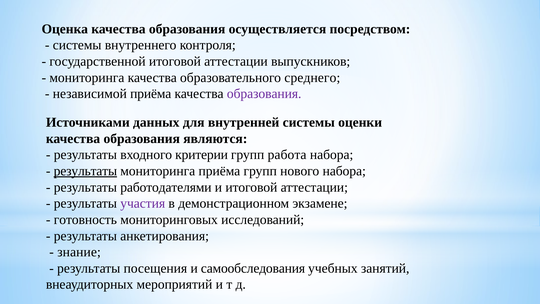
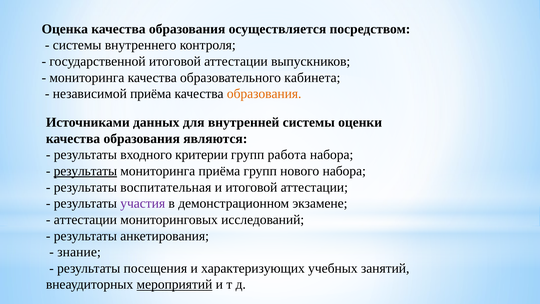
среднего: среднего -> кабинета (312, 78)
образования colour: purple -> orange (264, 94)
работодателями: работодателями -> воспитательная (166, 187)
готовность: готовность -> аттестации (85, 220)
самообследования: самообследования -> характеризующих (253, 268)
мероприятий underline: none -> present (174, 284)
